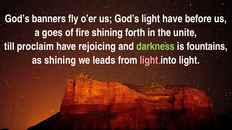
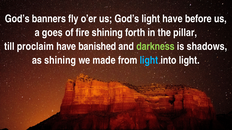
unite: unite -> pillar (185, 33)
rejoicing: rejoicing -> banished (97, 47)
fountains: fountains -> shadows (207, 47)
leads: leads -> made (104, 61)
light colour: pink -> light blue (149, 61)
